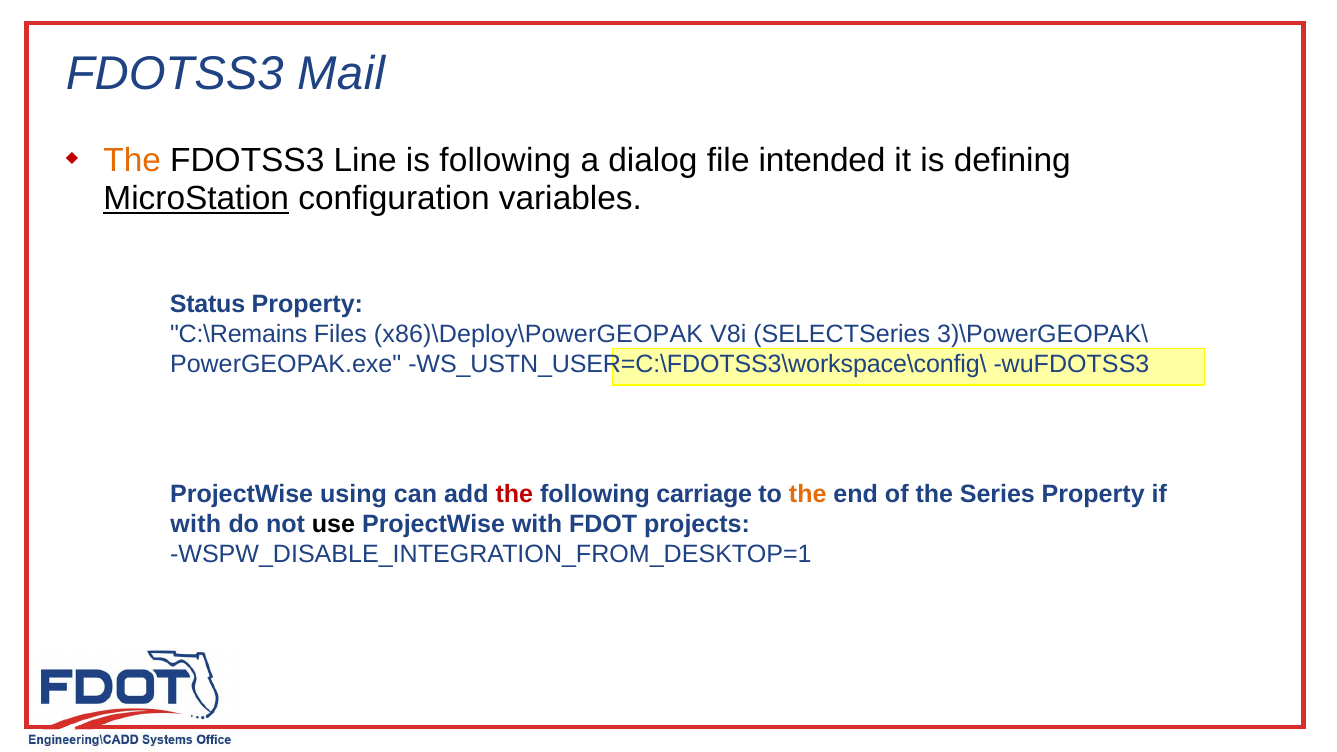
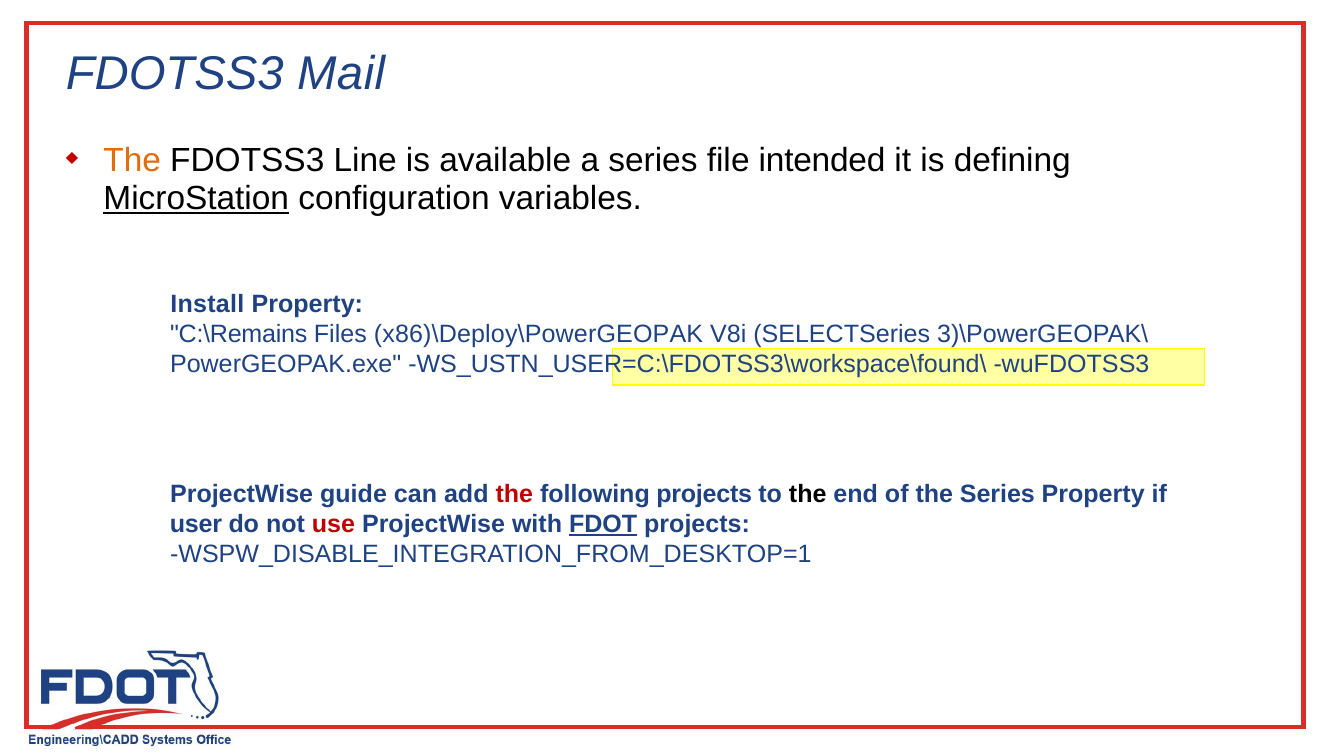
is following: following -> available (505, 161)
a dialog: dialog -> series (653, 161)
Status: Status -> Install (207, 304)
WS_USTN_USER=C:\FDOTSS3\workspace\config\: WS_USTN_USER=C:\FDOTSS3\workspace\config\ -> WS_USTN_USER=C:\FDOTSS3\workspace\found\ (697, 365)
using: using -> guide (354, 494)
following carriage: carriage -> projects (704, 494)
the colour: orange -> black (808, 494)
with: with -> user (196, 524)
use colour: black -> red (333, 524)
FDOT underline: none -> present (603, 524)
